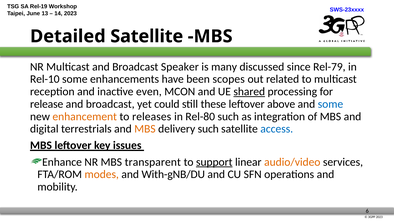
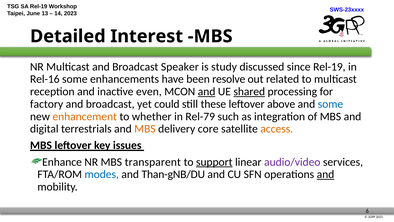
Detailed Satellite: Satellite -> Interest (147, 36)
many: many -> study (224, 67)
since Rel-79: Rel-79 -> Rel-19 (329, 67)
Rel-10: Rel-10 -> Rel-16 (45, 79)
scopes: scopes -> resolve (229, 79)
and underline: none -> present (207, 91)
release: release -> factory (47, 104)
releases: releases -> whether (152, 116)
Rel-80: Rel-80 -> Rel-79 (200, 116)
delivery such: such -> core (208, 129)
access colour: blue -> orange (277, 129)
audio/video colour: orange -> purple (292, 162)
modes colour: orange -> blue (102, 174)
With-gNB/DU: With-gNB/DU -> Than-gNB/DU (173, 174)
and underline: none -> present (325, 174)
